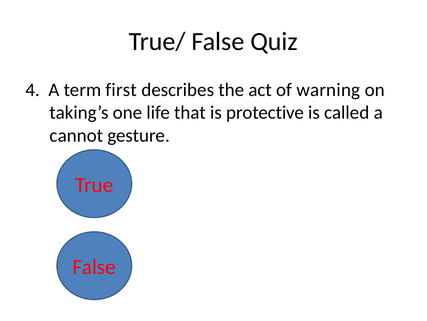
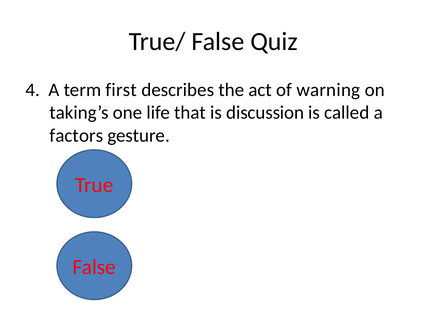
protective: protective -> discussion (265, 112)
cannot: cannot -> factors (76, 135)
